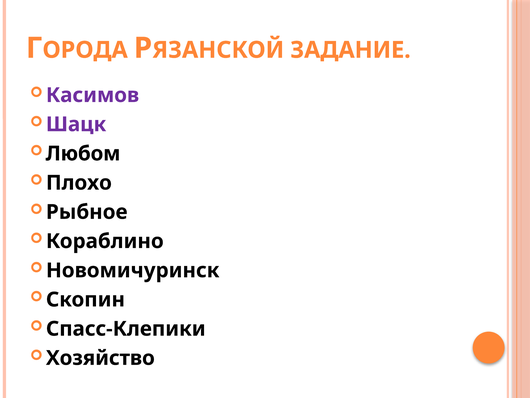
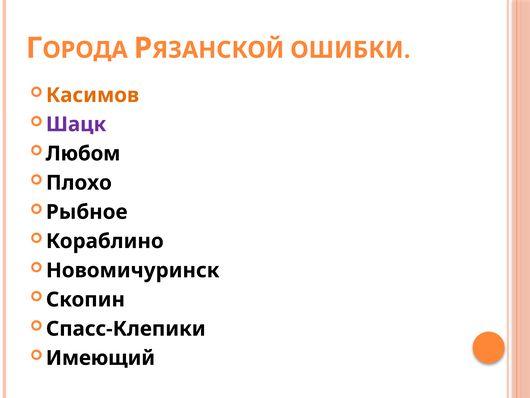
ЗАДАНИЕ: ЗАДАНИЕ -> ОШИБКИ (350, 50)
Касимов colour: purple -> orange (93, 95)
Хозяйство: Хозяйство -> Имеющий (100, 358)
